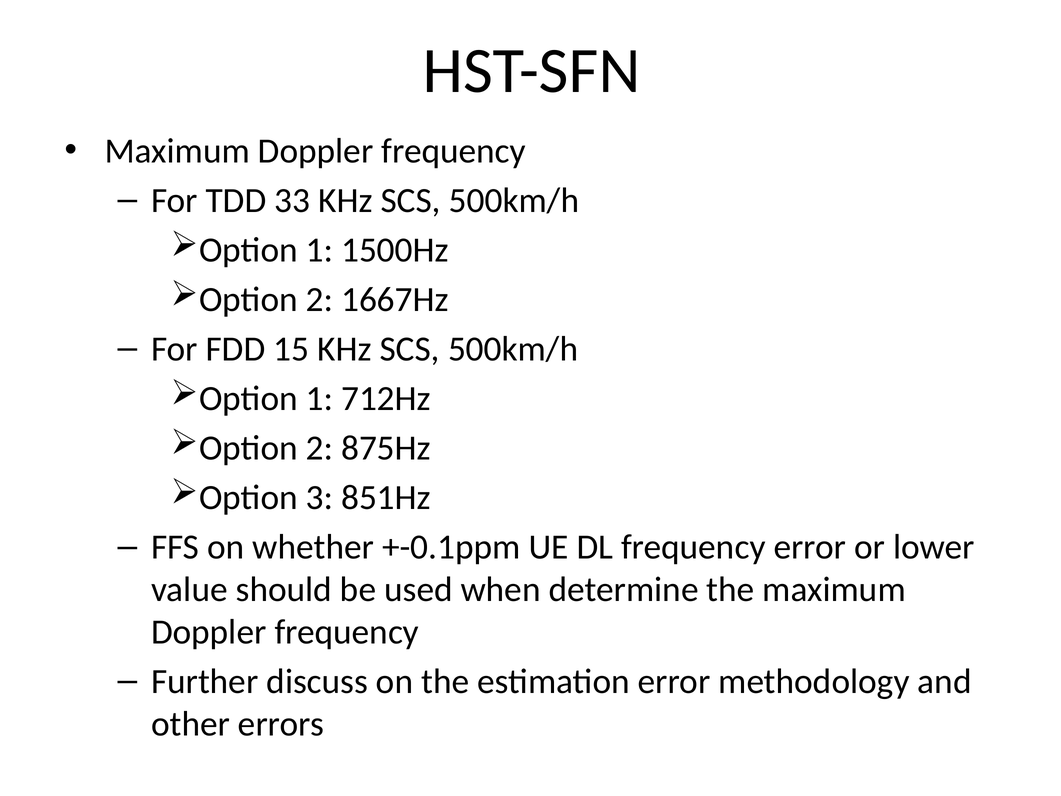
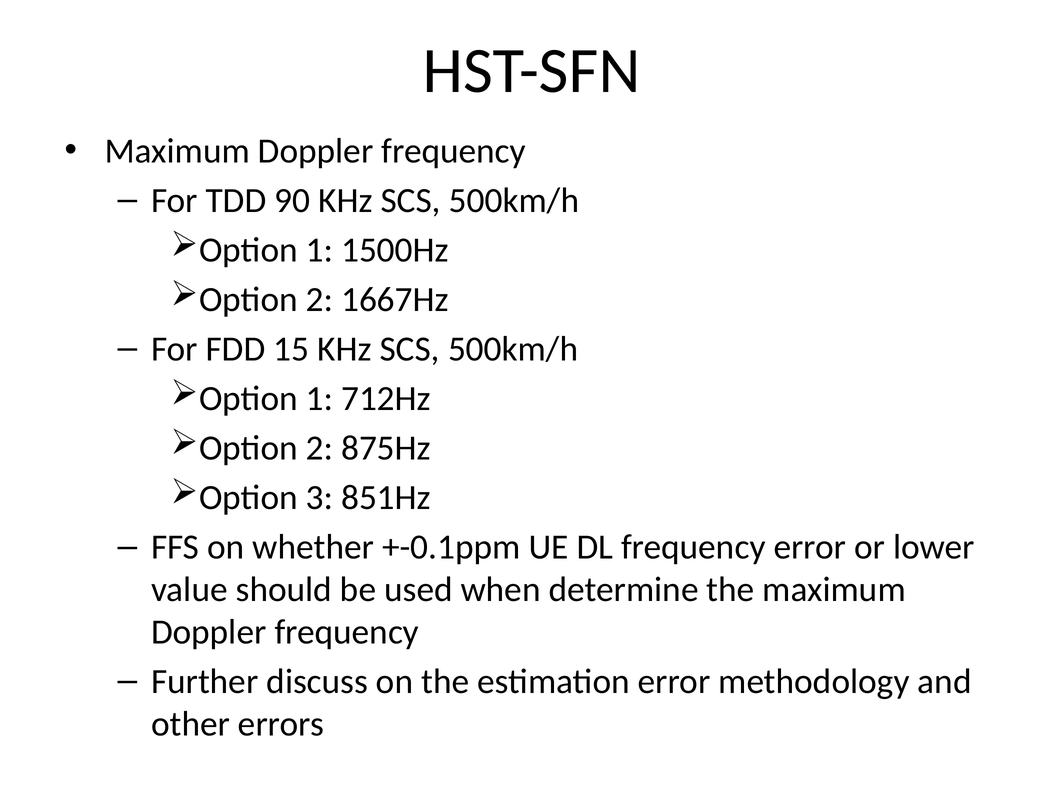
33: 33 -> 90 (292, 201)
